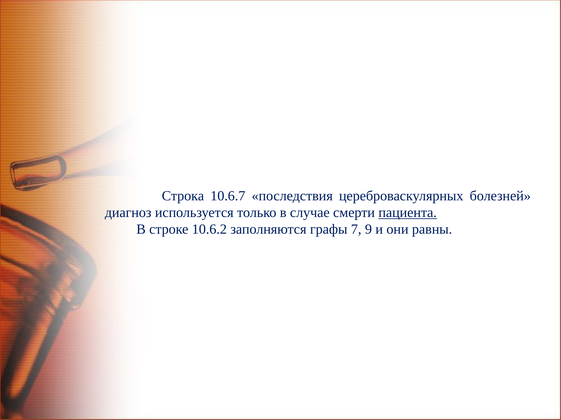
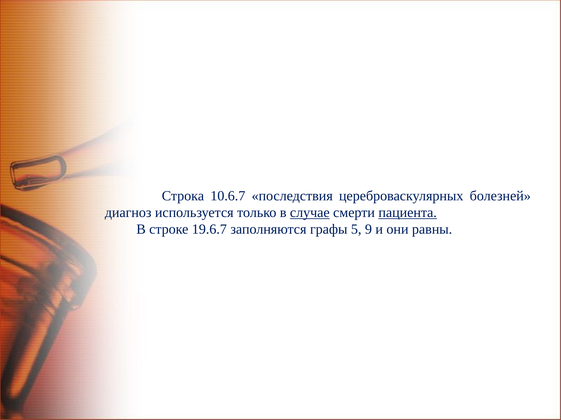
случае underline: none -> present (310, 213)
10.6.2: 10.6.2 -> 19.6.7 (209, 230)
7: 7 -> 5 (356, 230)
